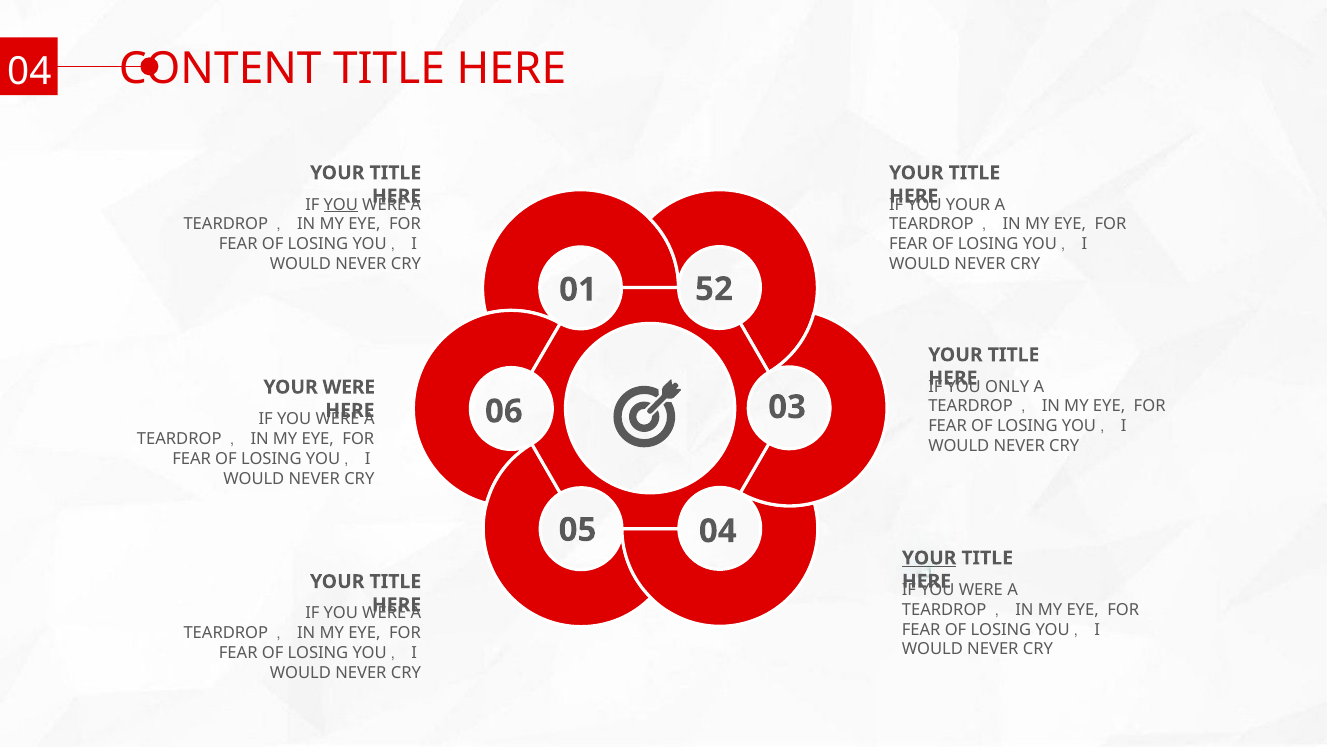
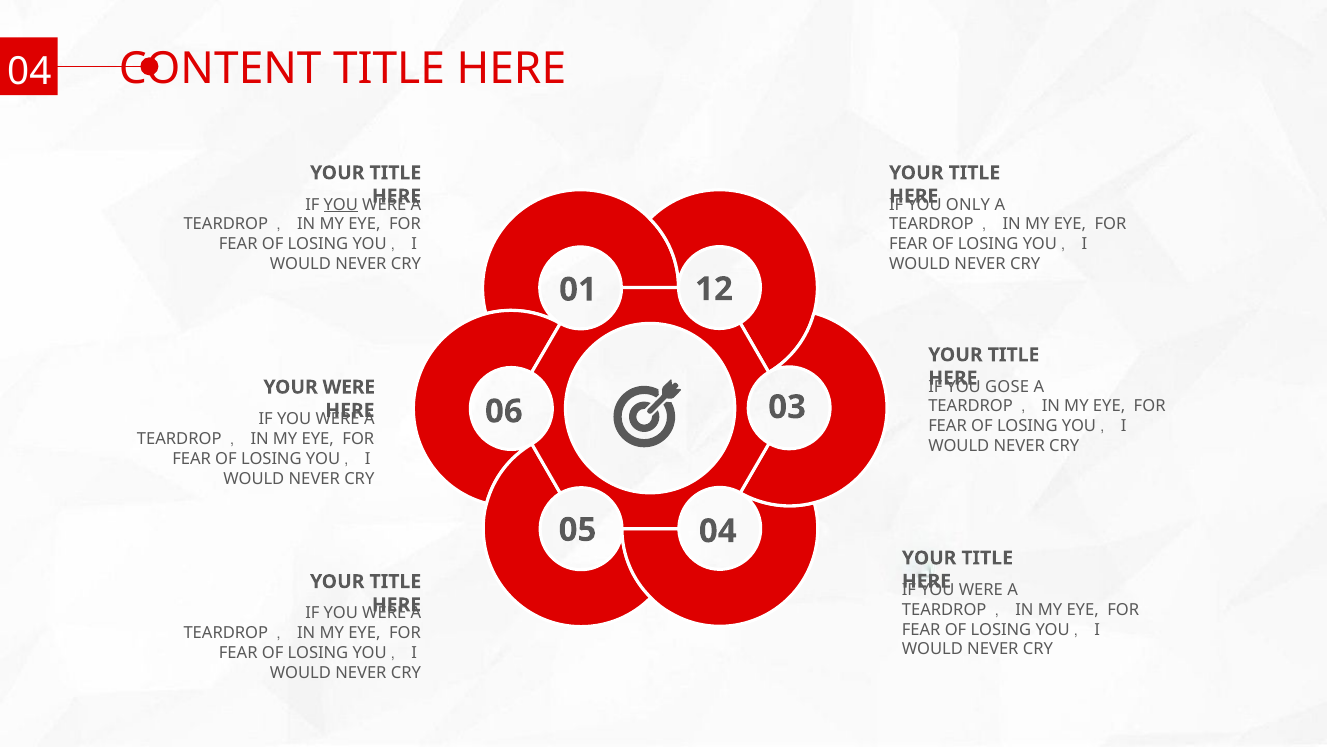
YOUR: YOUR -> ONLY (968, 204)
52: 52 -> 12 (714, 289)
ONLY: ONLY -> GOSE (1007, 386)
YOUR underline: present -> none (929, 558)
